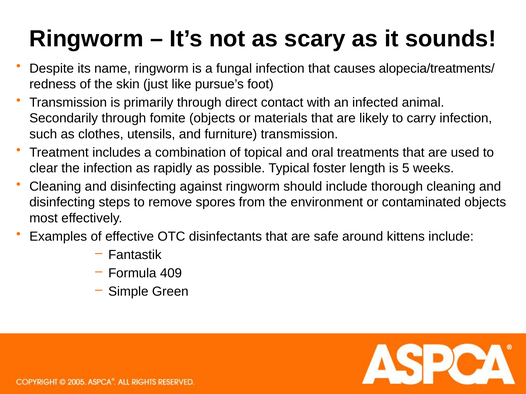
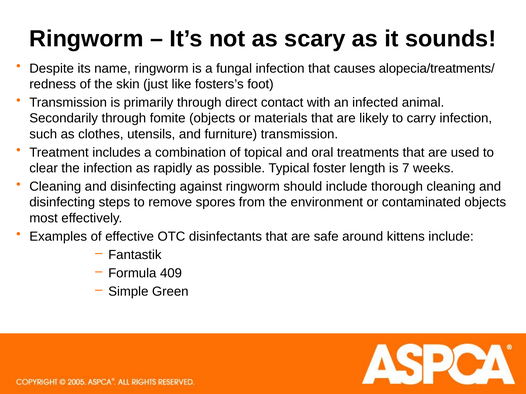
pursue’s: pursue’s -> fosters’s (219, 84)
5: 5 -> 7 (406, 168)
